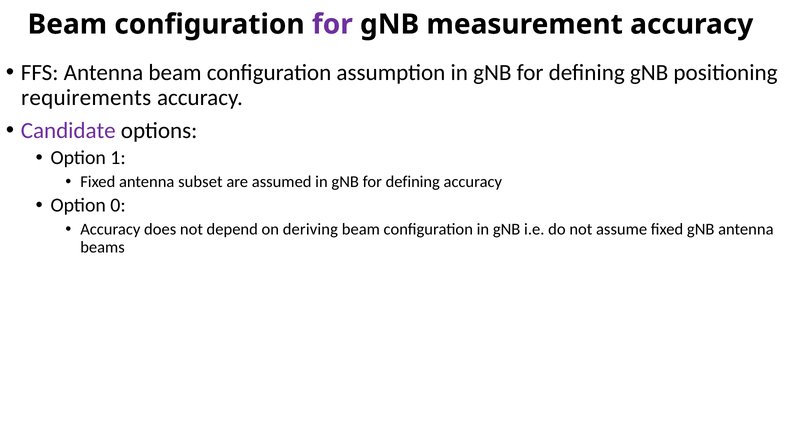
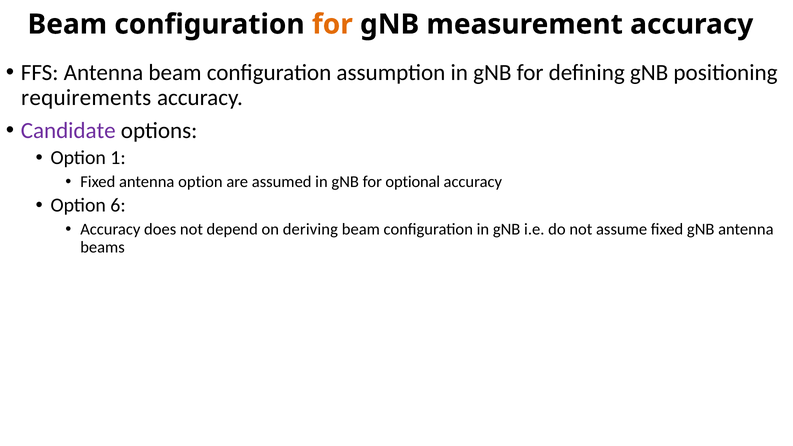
for colour: purple -> orange (332, 24)
antenna subset: subset -> option (200, 182)
defining: defining -> optional (413, 182)
0: 0 -> 6 (118, 205)
